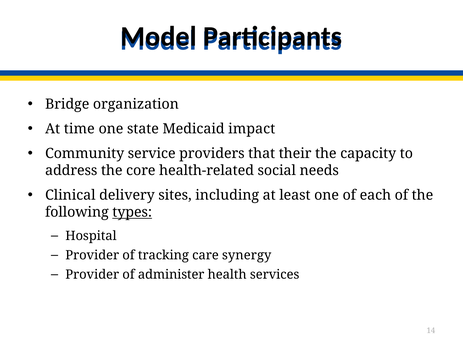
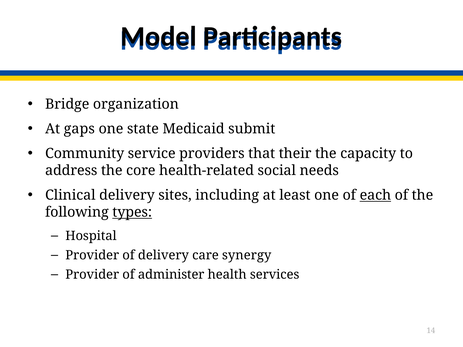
time: time -> gaps (79, 129)
impact: impact -> submit (252, 129)
each underline: none -> present (375, 195)
of tracking: tracking -> delivery (163, 256)
